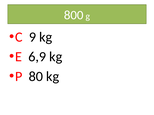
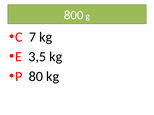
9: 9 -> 7 (32, 37)
6,9: 6,9 -> 3,5 (37, 57)
